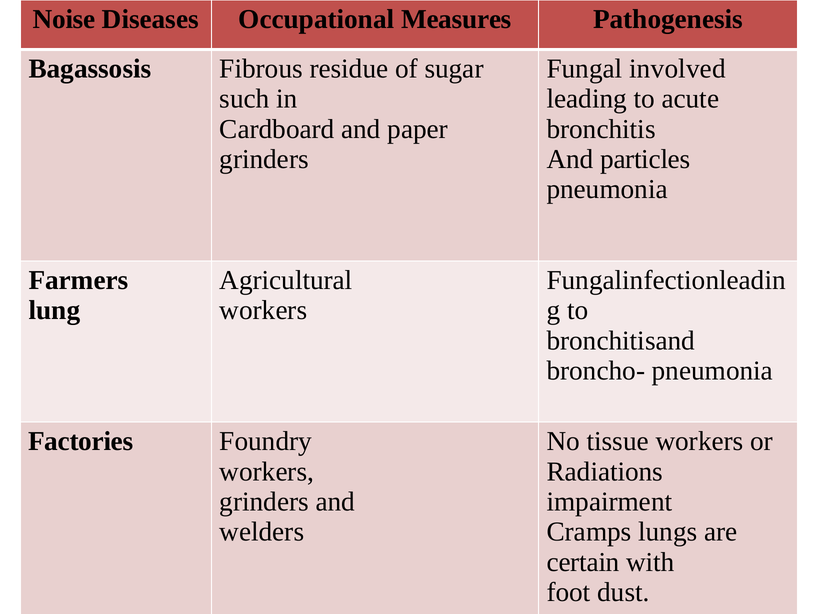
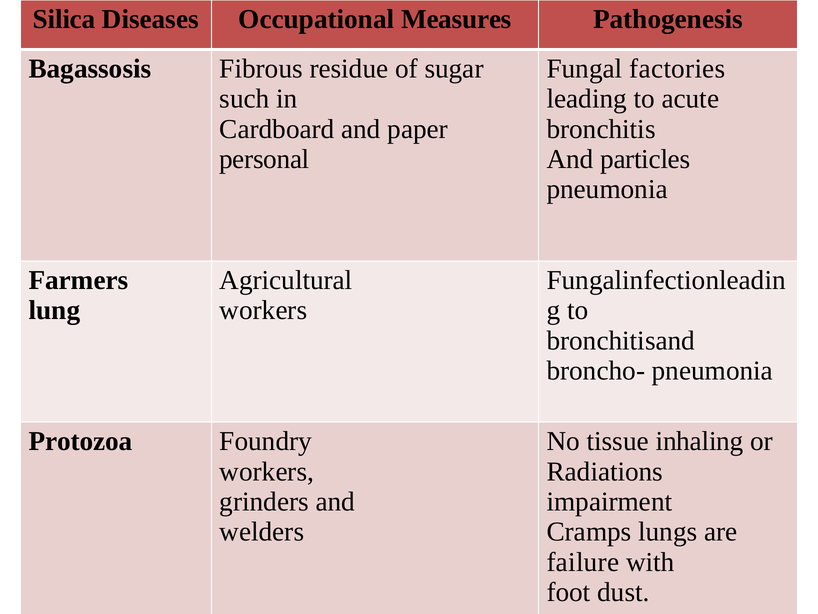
Noise: Noise -> Silica (64, 19)
involved: involved -> factories (677, 69)
grinders: grinders -> personal (264, 159)
Factories: Factories -> Protozoa (81, 441)
tissue workers: workers -> inhaling (700, 441)
certain: certain -> failure (583, 562)
